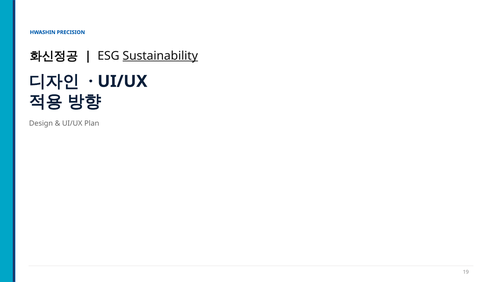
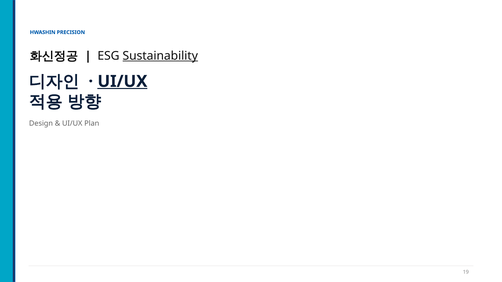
UI/UX underline: none -> present (122, 81)
